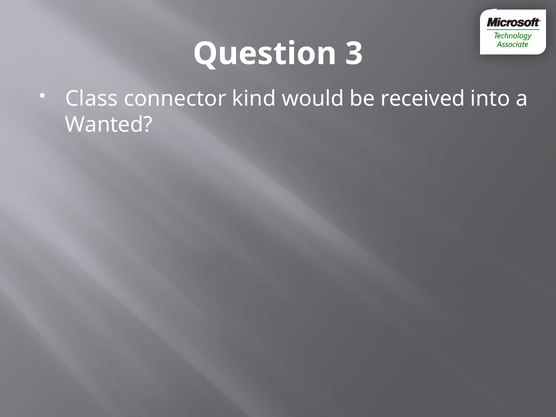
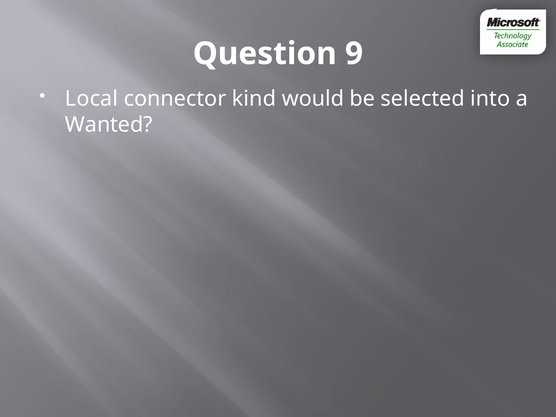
3: 3 -> 9 (354, 54)
Class: Class -> Local (92, 99)
received: received -> selected (423, 99)
